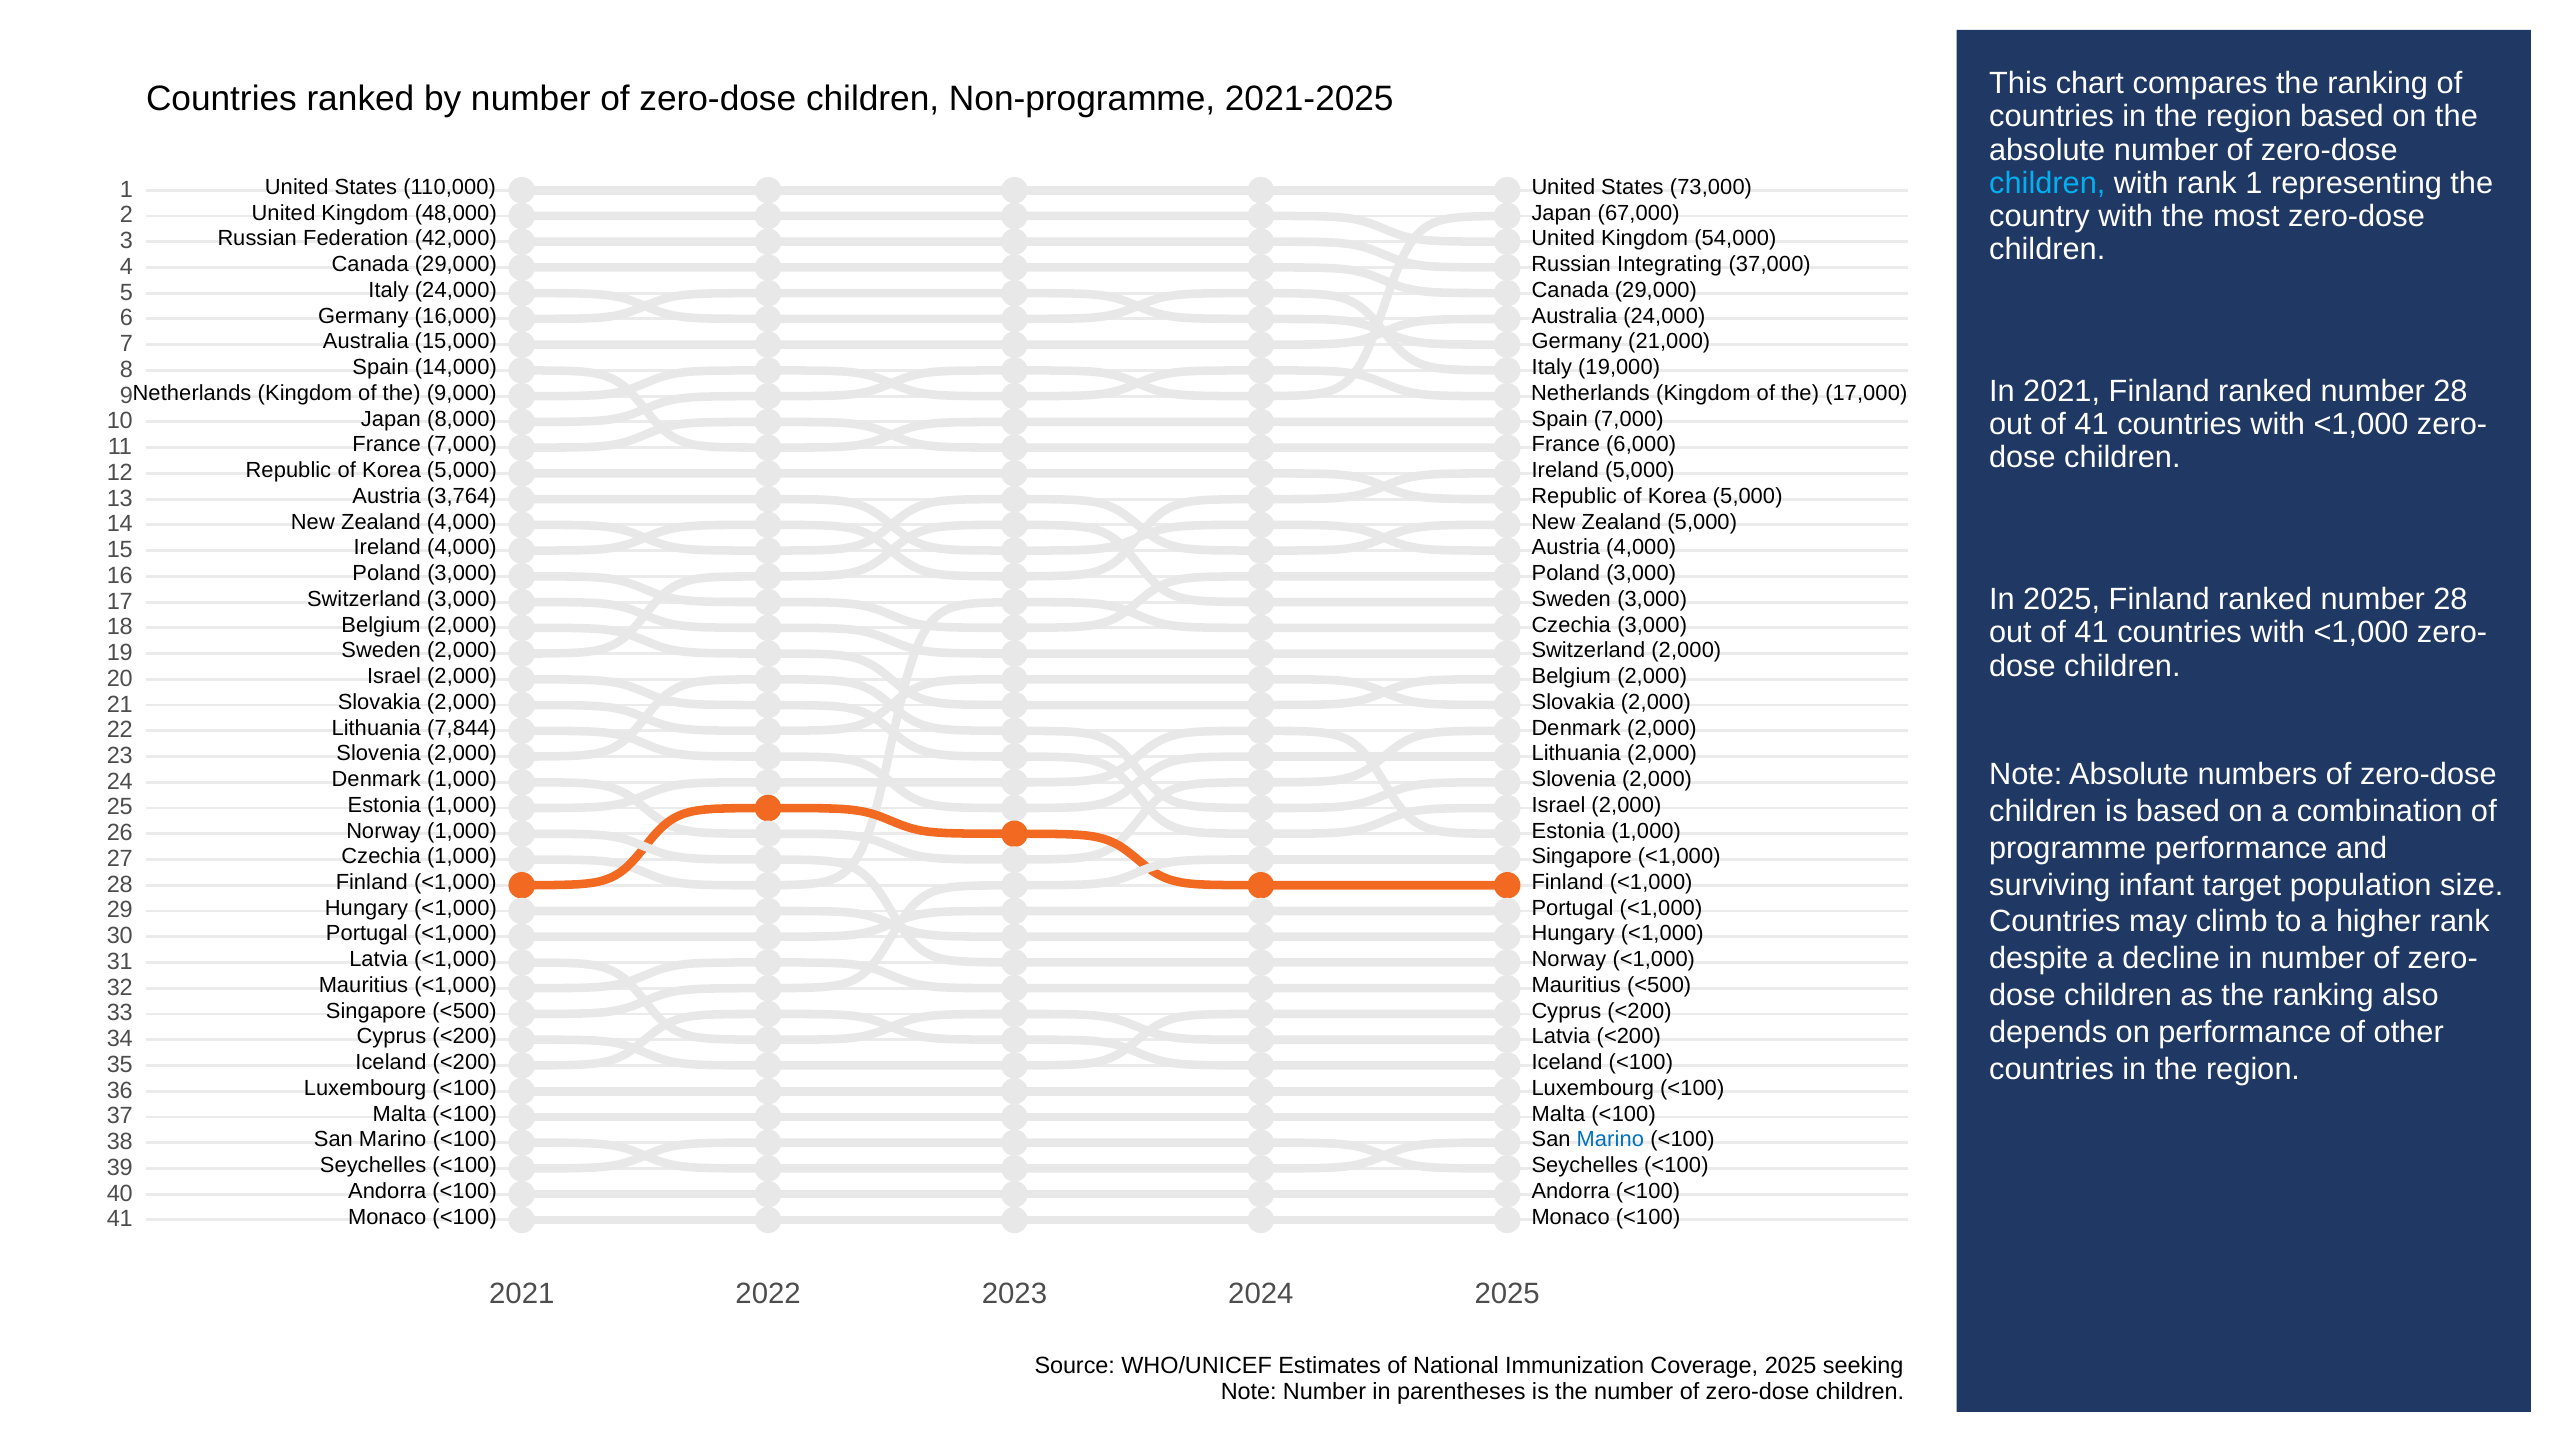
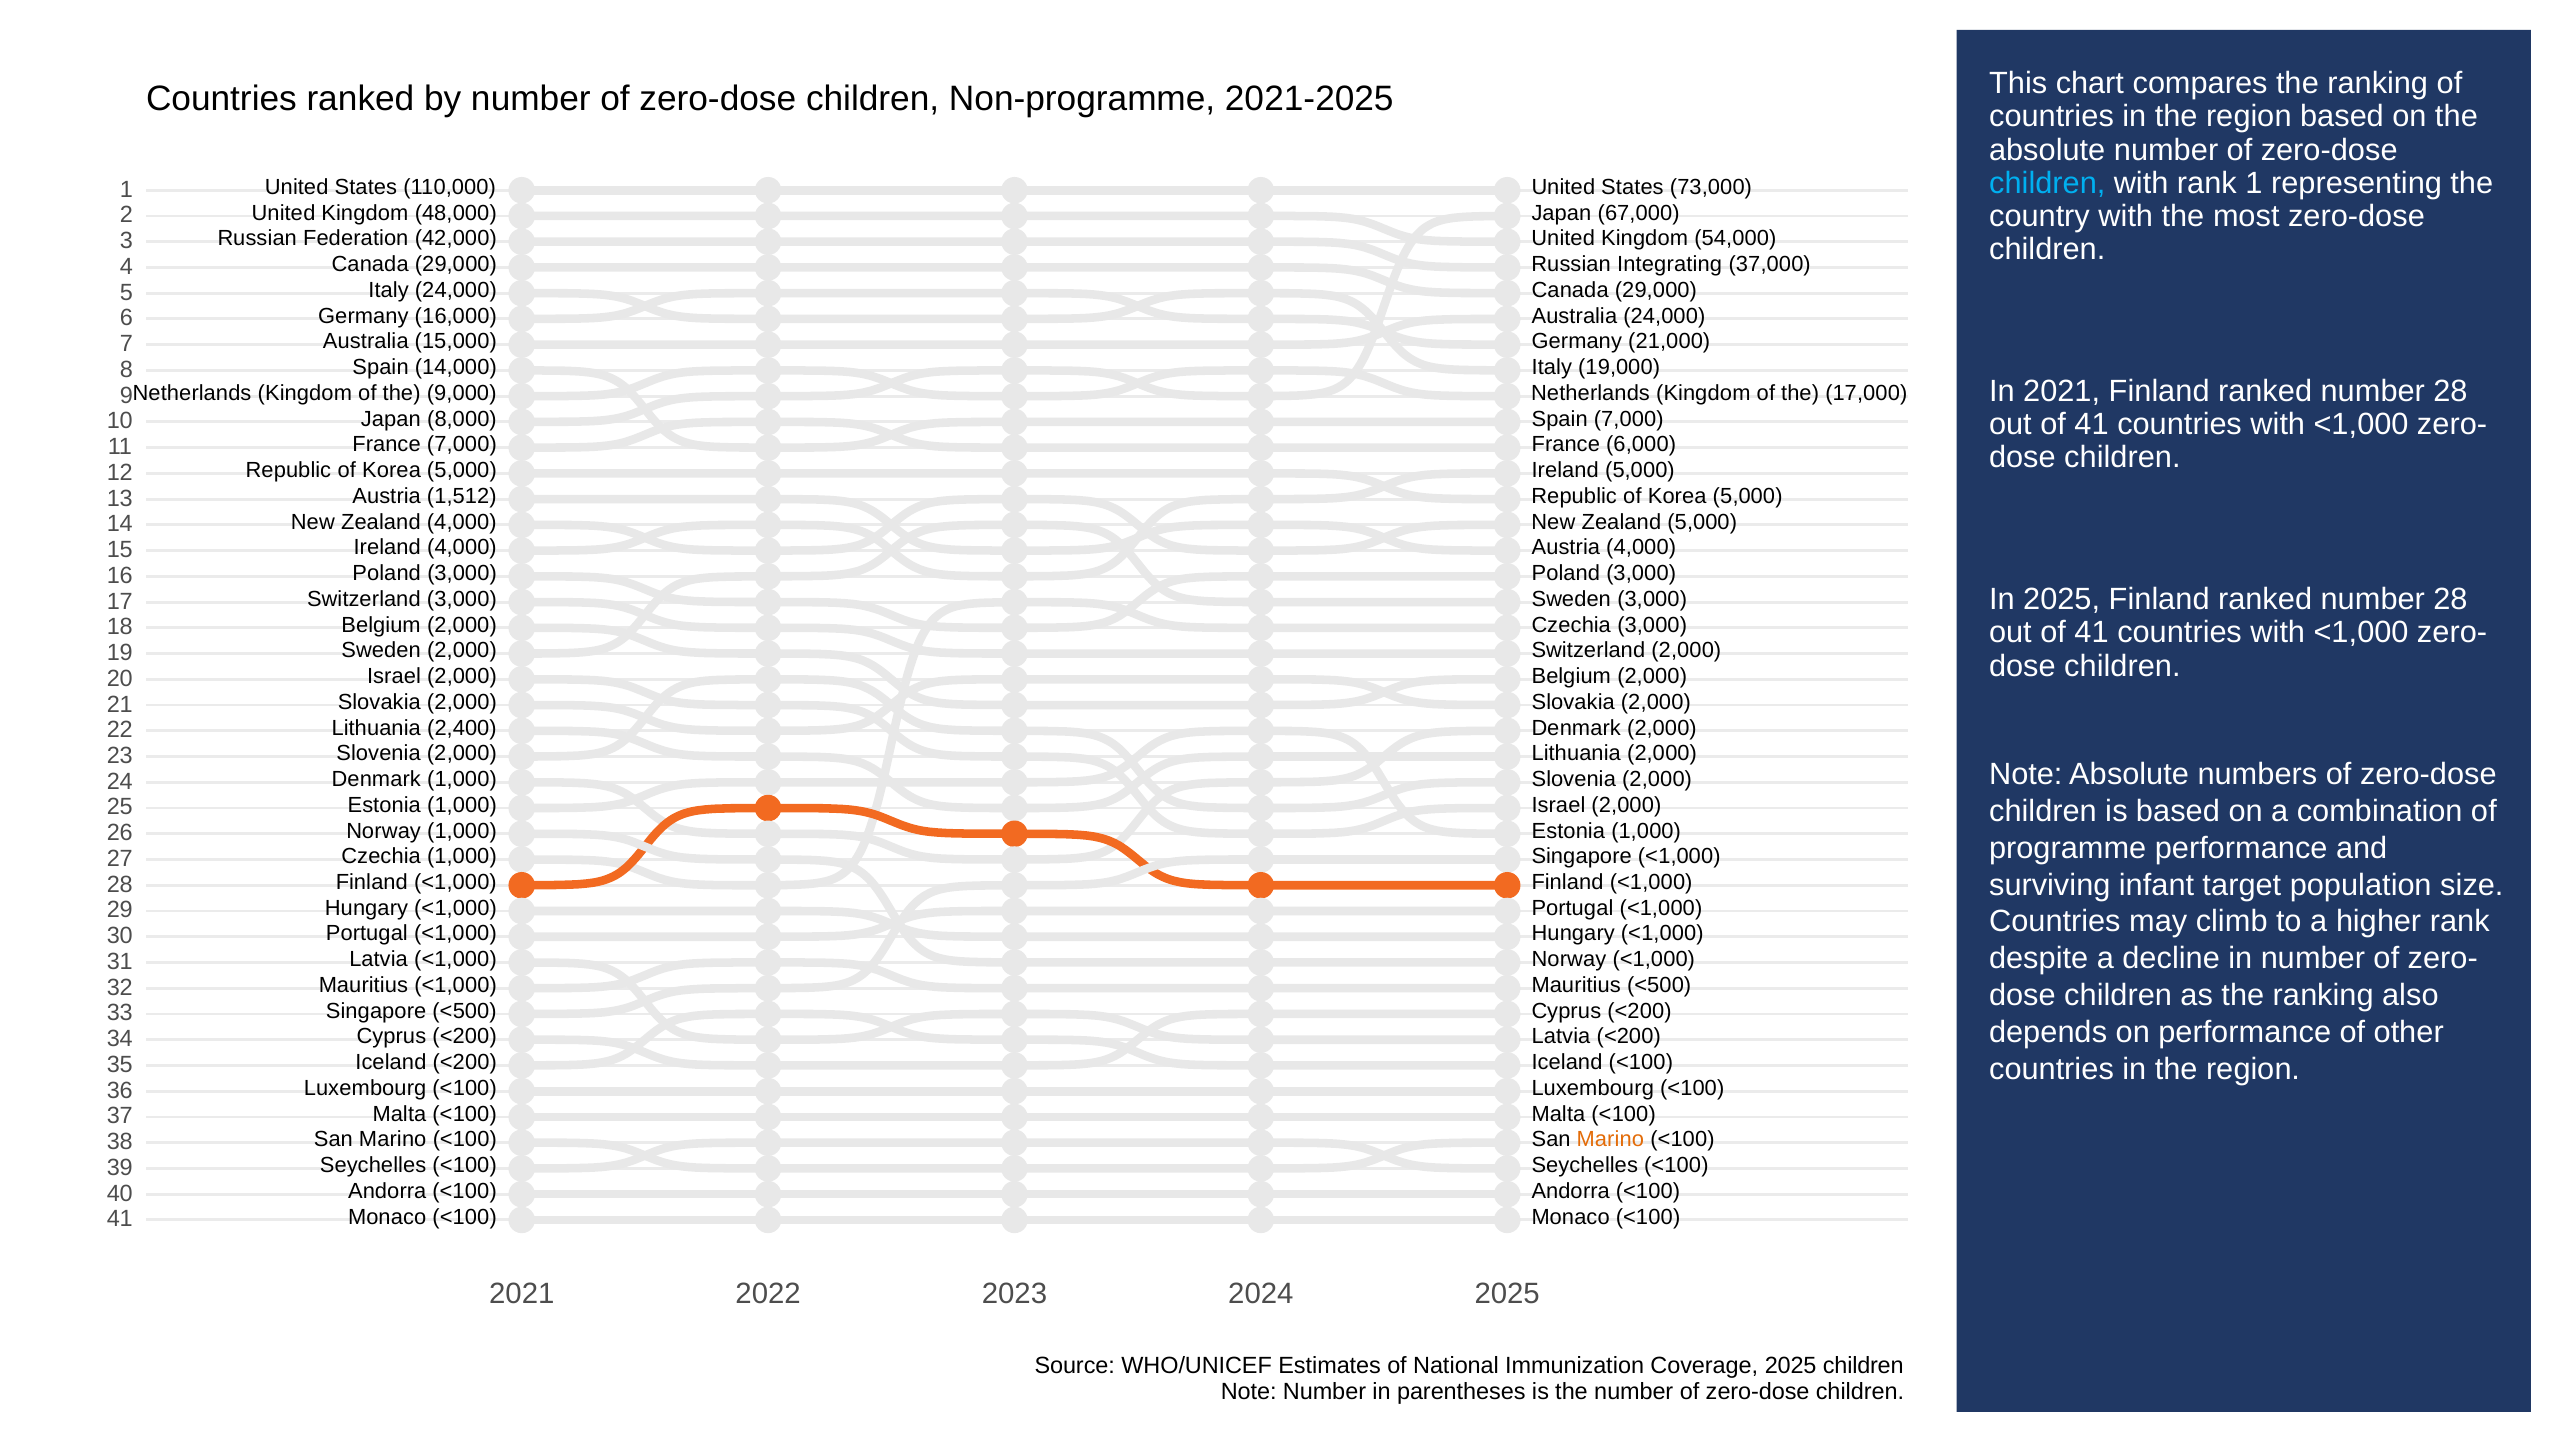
3,764: 3,764 -> 1,512 (462, 496)
7,844: 7,844 -> 2,400 (462, 728)
Marino colour: blue -> orange (1610, 1139)
2025 seeking: seeking -> children (1863, 1366)
